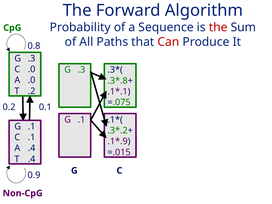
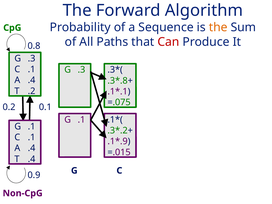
the colour: red -> orange (218, 27)
.0: .0 -> .1 (32, 69)
.0: .0 -> .4 (32, 80)
